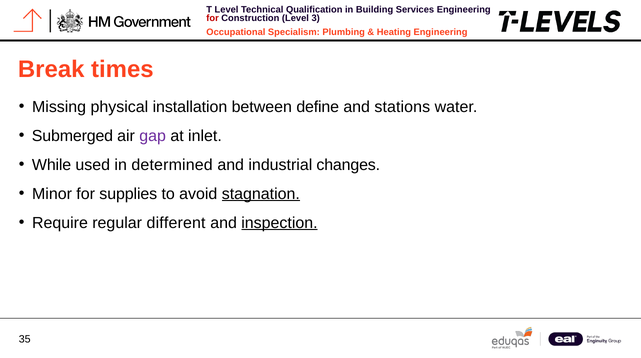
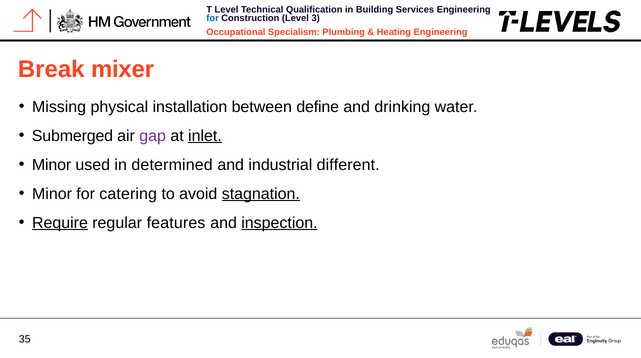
for colour: red -> blue (213, 18)
times: times -> mixer (122, 69)
stations: stations -> drinking (402, 107)
inlet underline: none -> present (205, 136)
While: While -> Minor (52, 165)
changes: changes -> different (348, 165)
supplies: supplies -> catering (128, 194)
Require underline: none -> present (60, 223)
different: different -> features (176, 223)
